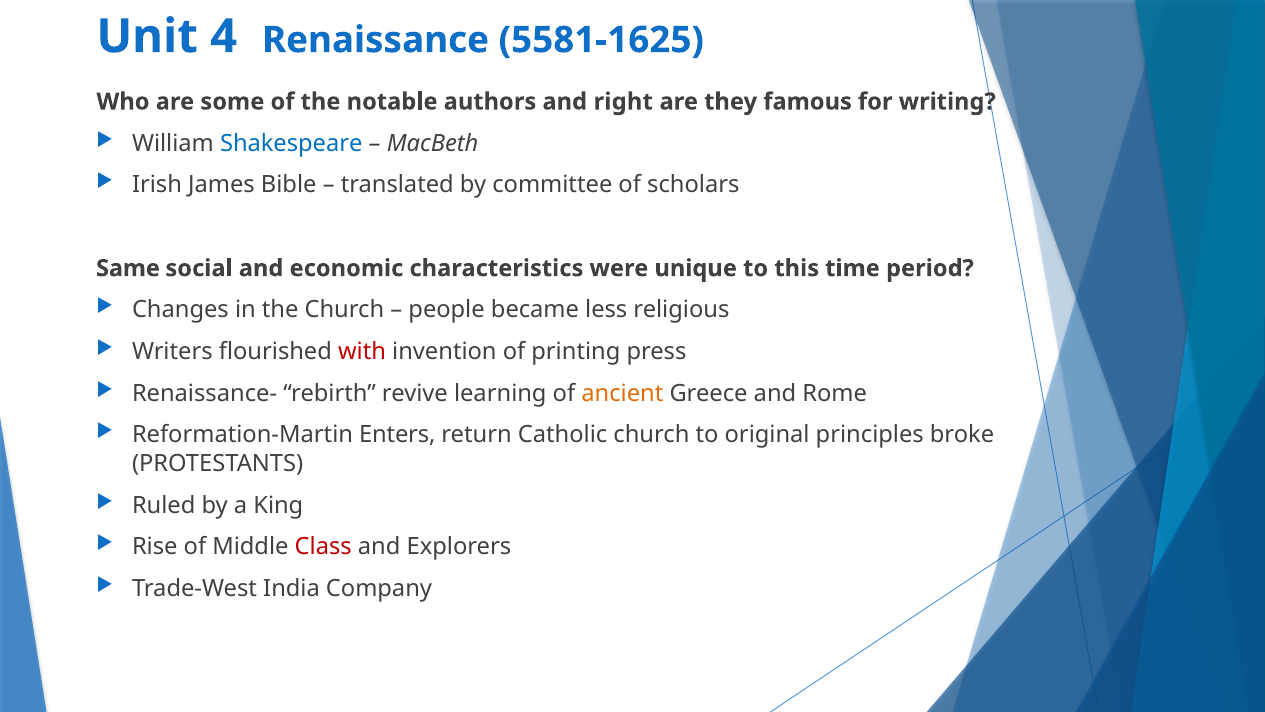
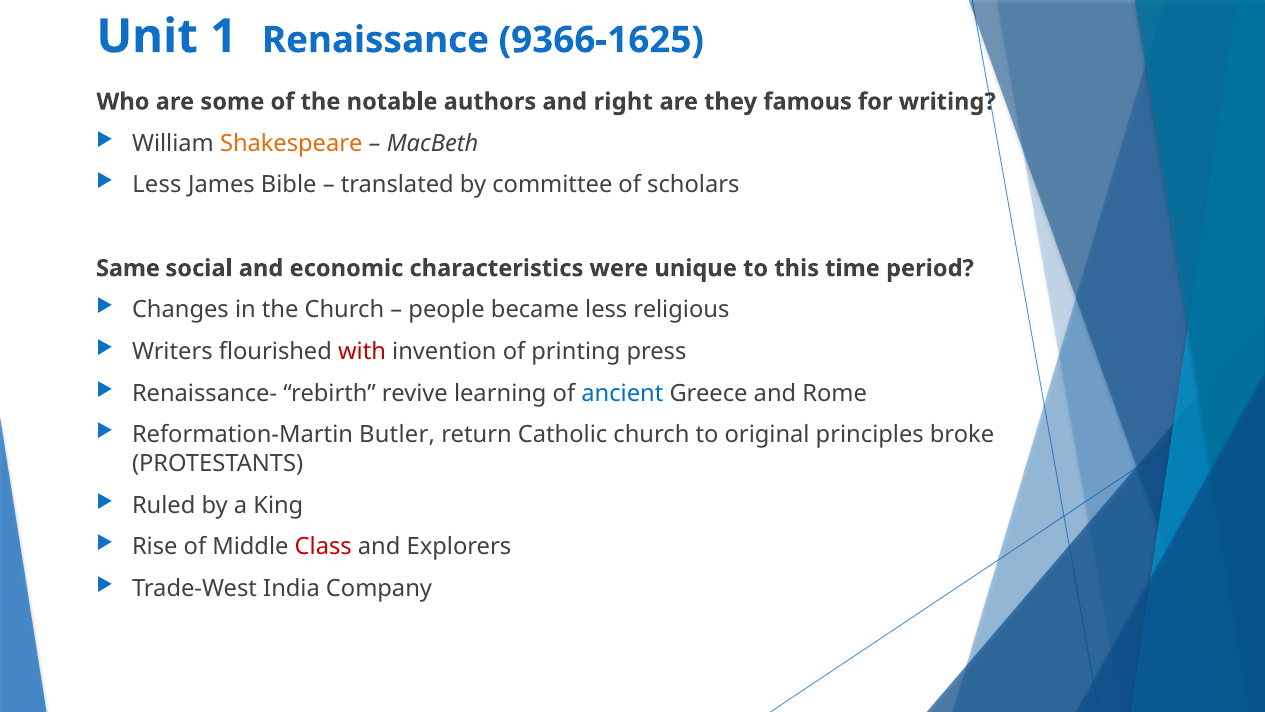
4: 4 -> 1 (224, 37)
5581-1625: 5581-1625 -> 9366-1625 (601, 40)
Shakespeare colour: blue -> orange (291, 143)
Irish: Irish -> Less (157, 185)
ancient colour: orange -> blue (622, 393)
Enters: Enters -> Butler (397, 435)
